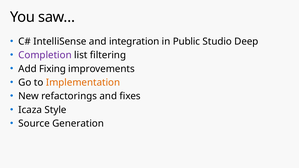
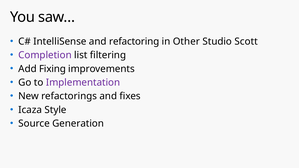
integration: integration -> refactoring (134, 42)
Public: Public -> Other (186, 42)
Deep: Deep -> Scott (246, 42)
Implementation colour: orange -> purple (83, 83)
